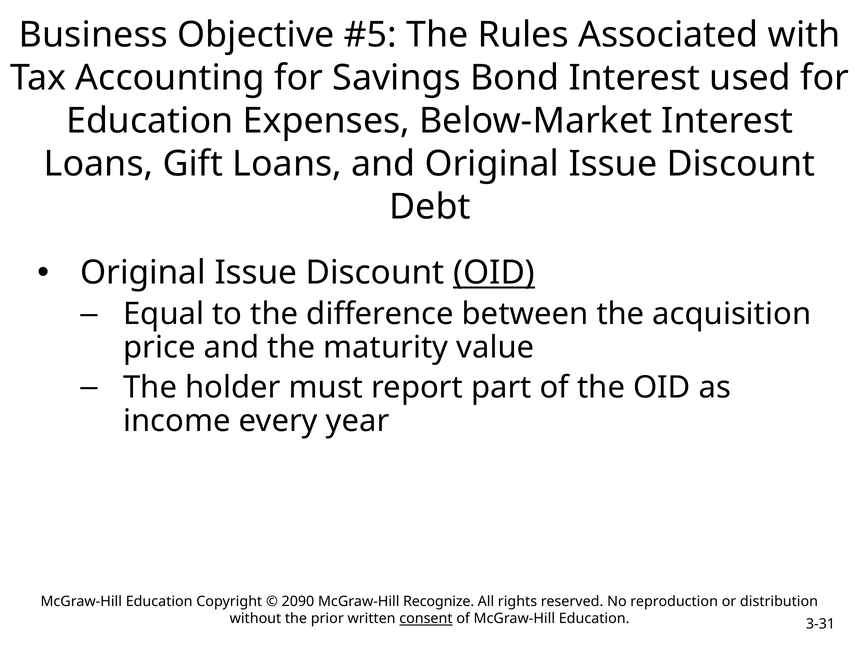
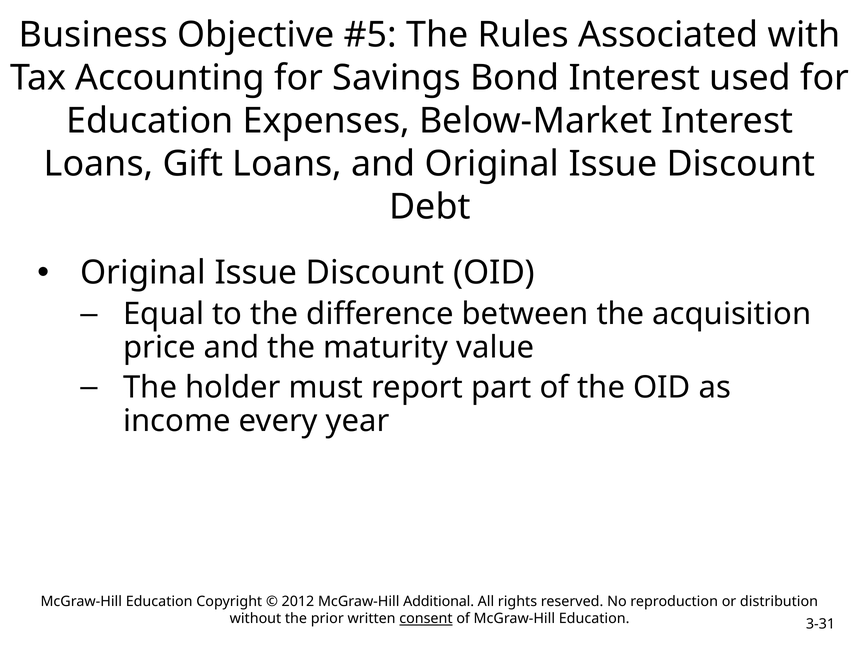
OID underline: present -> none (494, 273)
2090: 2090 -> 2012 (298, 602)
Recognize: Recognize -> Additional (439, 602)
